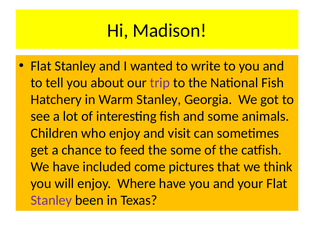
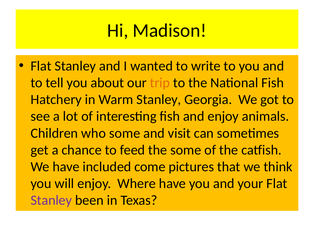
trip colour: purple -> orange (160, 83)
and some: some -> enjoy (223, 116)
who enjoy: enjoy -> some (125, 133)
